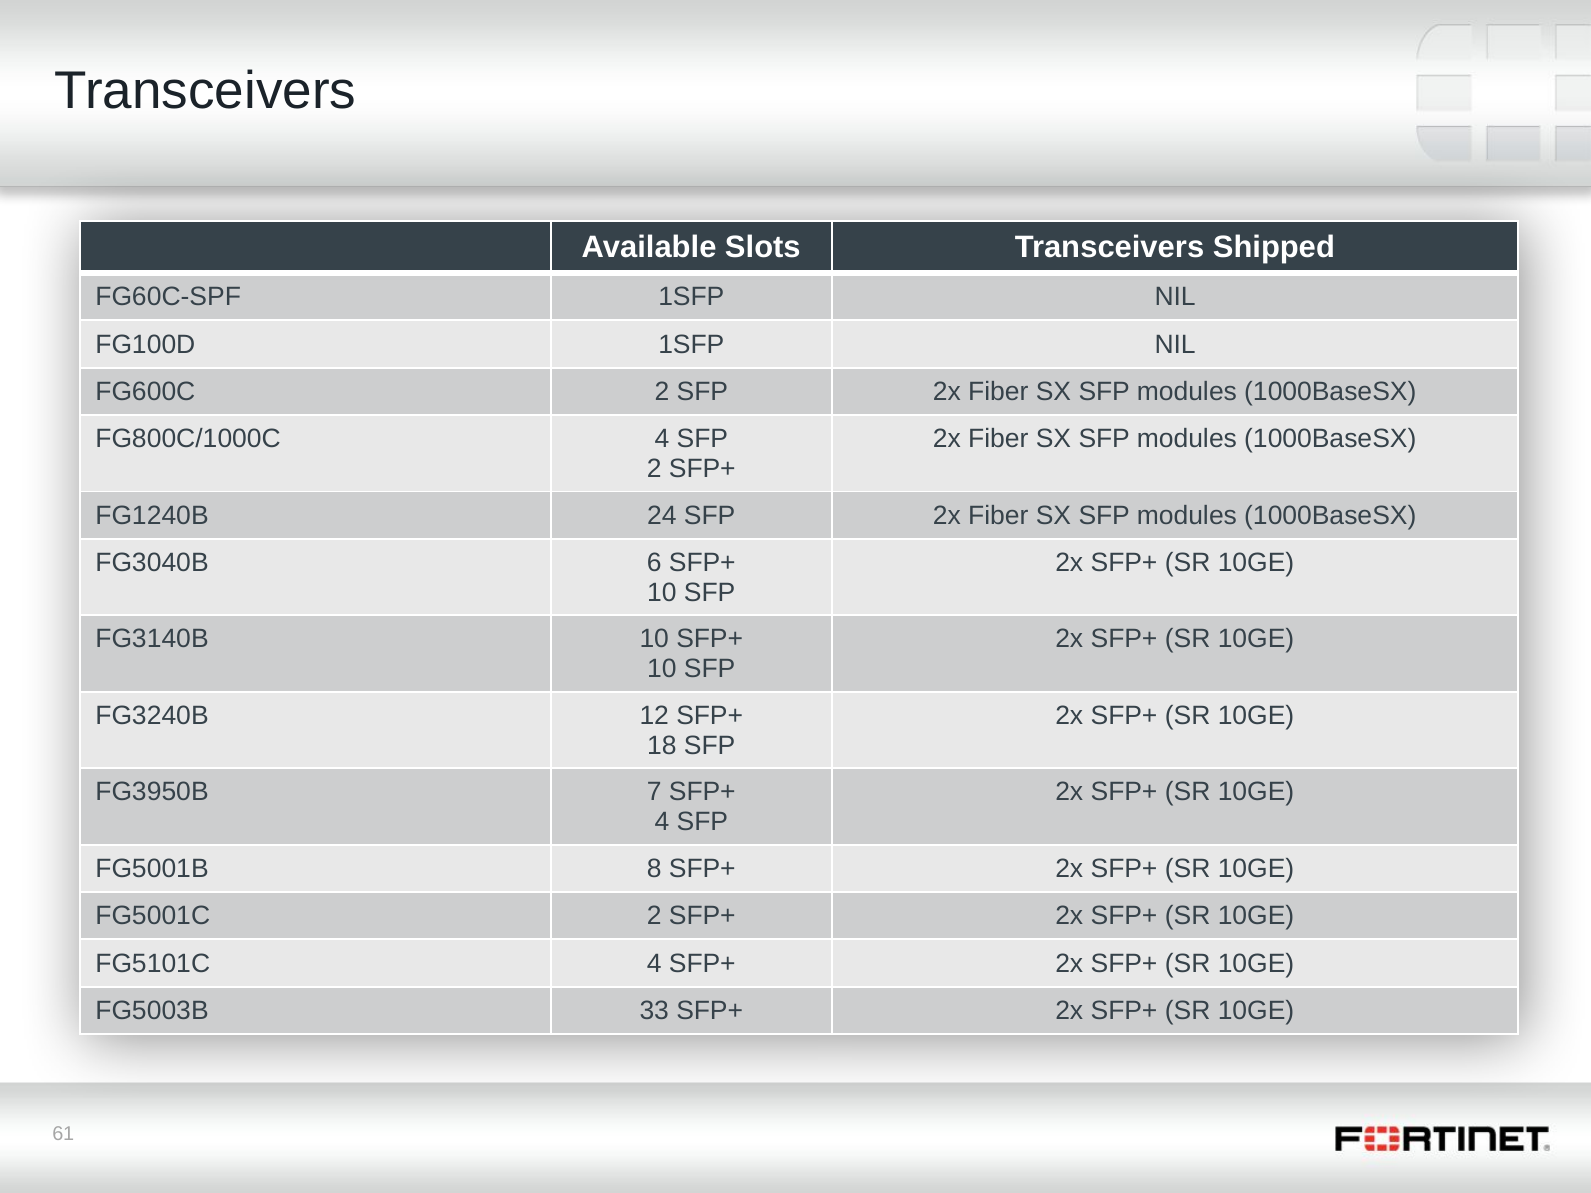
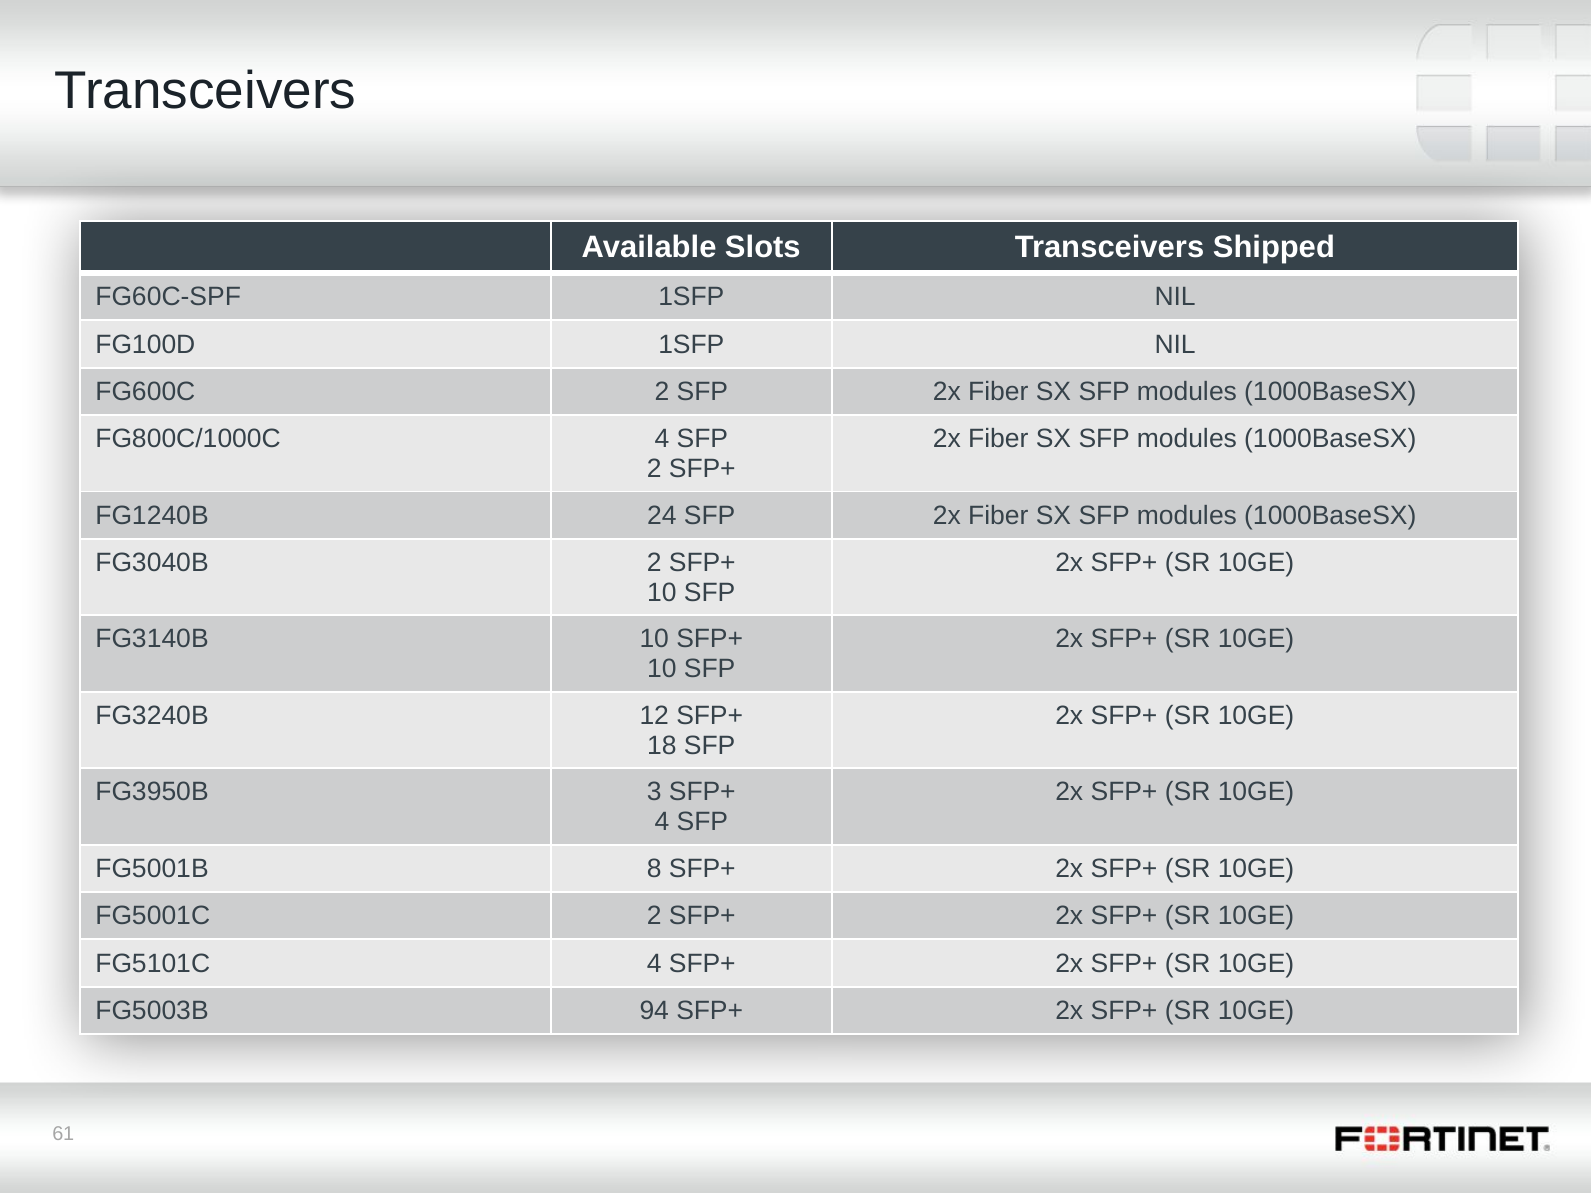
FG3040B 6: 6 -> 2 (654, 563)
7: 7 -> 3 (654, 792)
33: 33 -> 94 (654, 1011)
